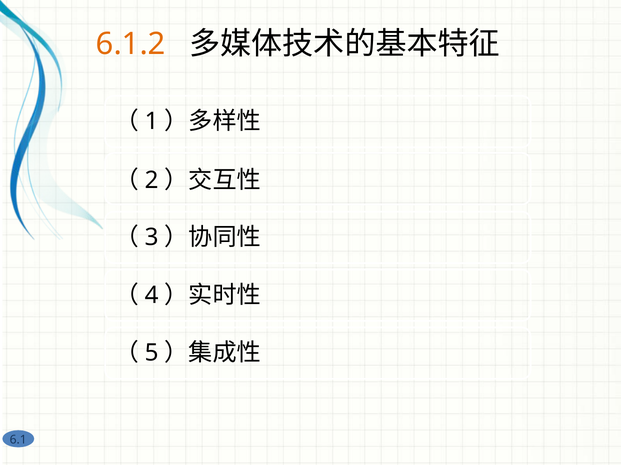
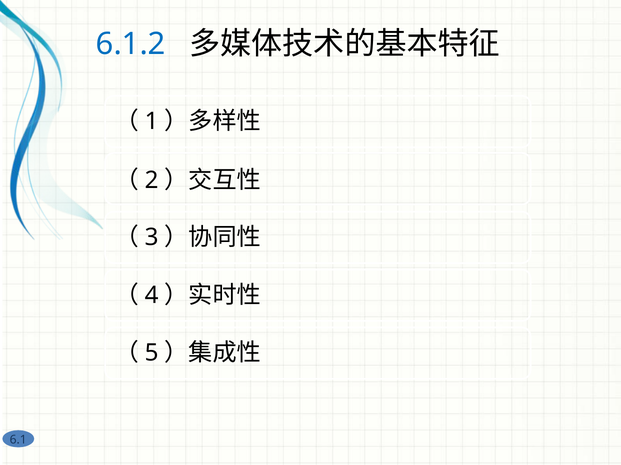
6.1.2 colour: orange -> blue (131, 44)
